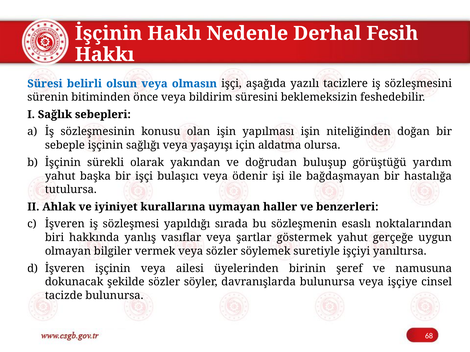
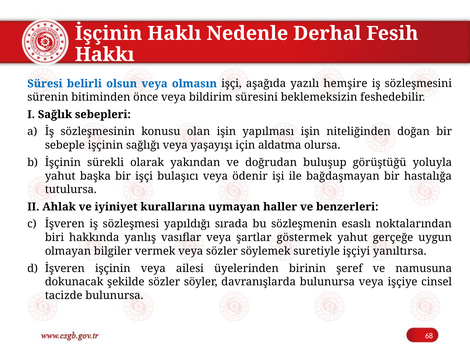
tacizlere: tacizlere -> hemşire (345, 84)
yardım: yardım -> yoluyla (432, 163)
